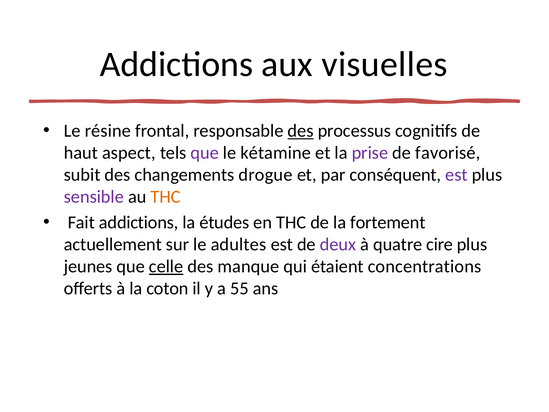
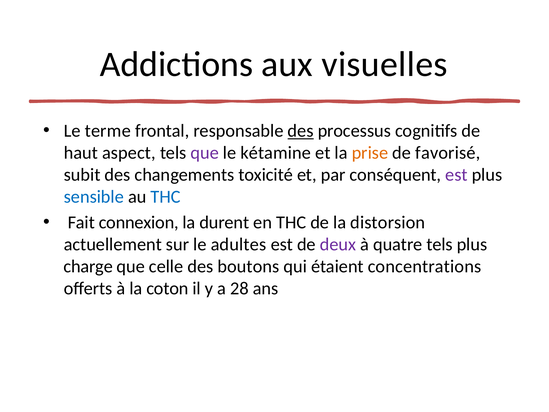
résine: résine -> terme (108, 131)
prise colour: purple -> orange (370, 153)
drogue: drogue -> toxicité (266, 175)
sensible colour: purple -> blue (94, 197)
THC colour: orange -> blue (166, 197)
Fait addictions: addictions -> connexion (139, 222)
études: études -> durent (224, 222)
fortement: fortement -> distorsion (388, 222)
quatre cire: cire -> tels (440, 244)
jeunes: jeunes -> charge (88, 266)
celle underline: present -> none (166, 266)
manque: manque -> boutons (248, 266)
55: 55 -> 28 (239, 288)
